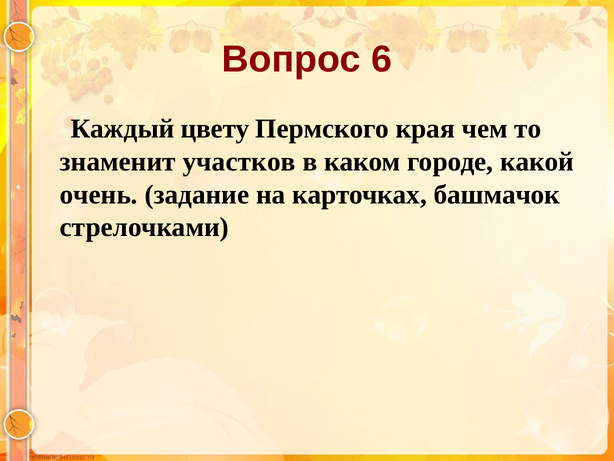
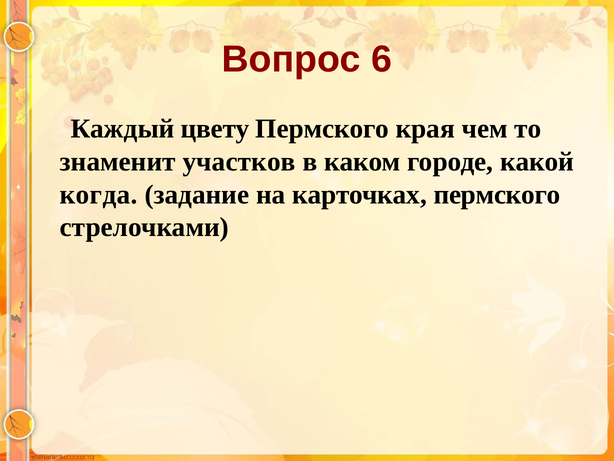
очень: очень -> когда (99, 194)
карточках башмачок: башмачок -> пермского (497, 194)
